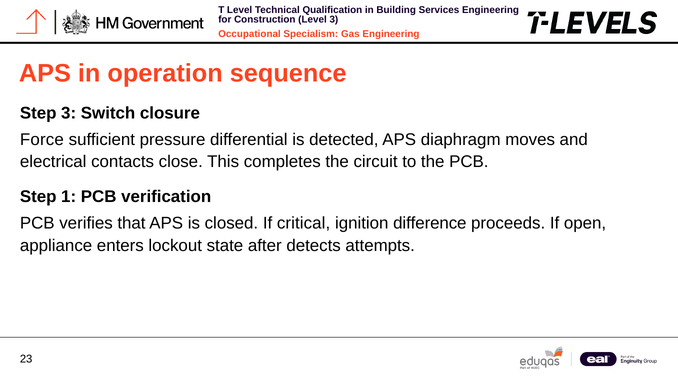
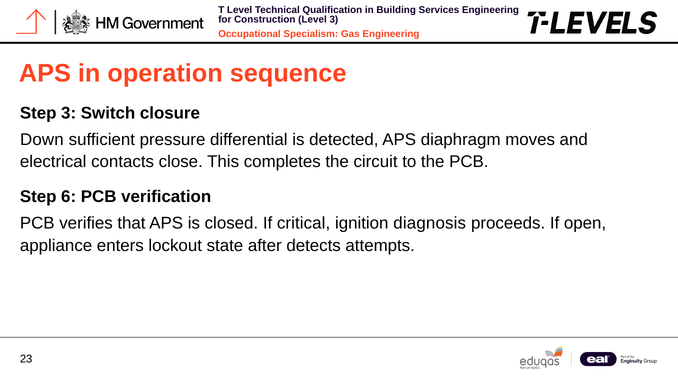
Force: Force -> Down (42, 140)
1: 1 -> 6 (69, 197)
difference: difference -> diagnosis (430, 223)
